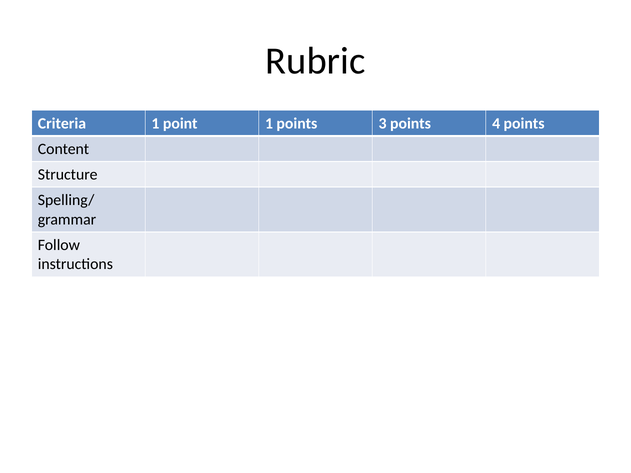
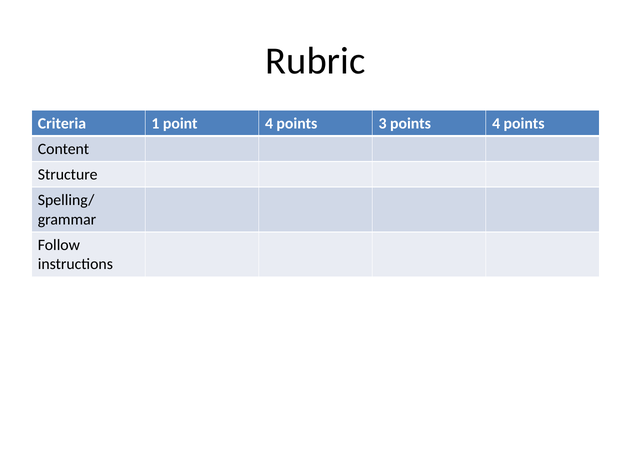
point 1: 1 -> 4 (269, 123)
